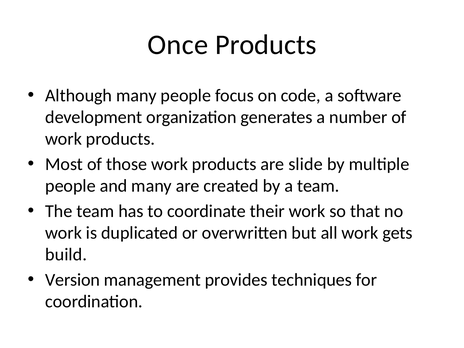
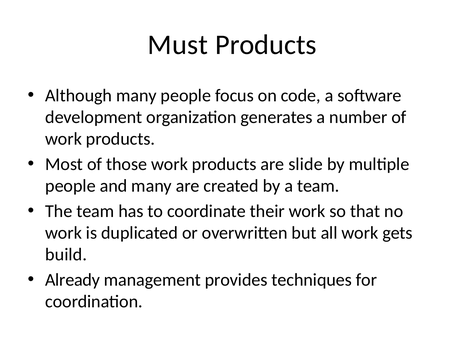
Once: Once -> Must (178, 45)
Version: Version -> Already (73, 280)
